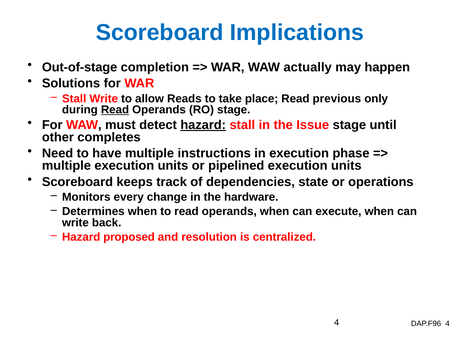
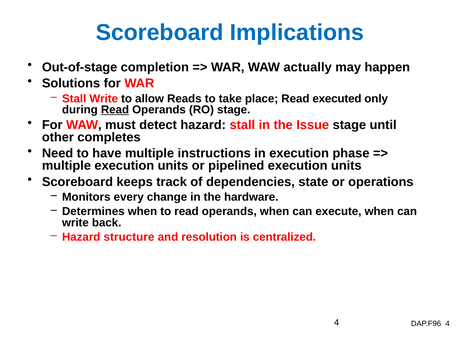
previous: previous -> executed (337, 99)
hazard underline: present -> none (203, 125)
proposed: proposed -> structure (129, 237)
